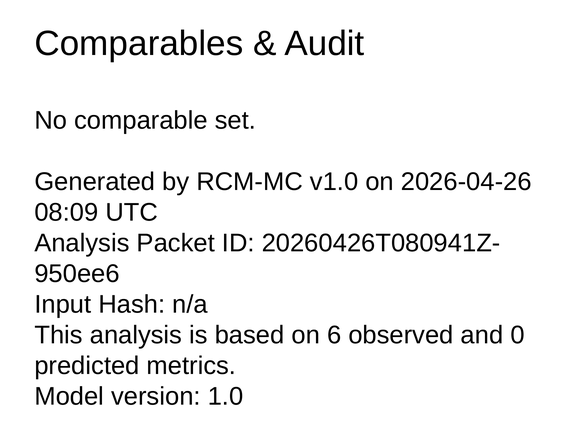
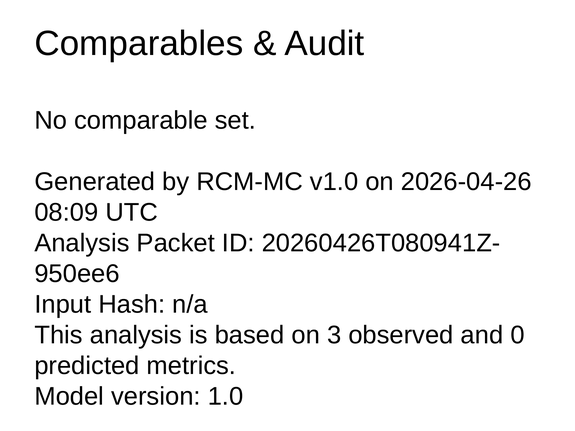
6: 6 -> 3 (334, 335)
